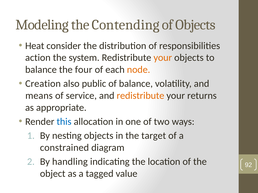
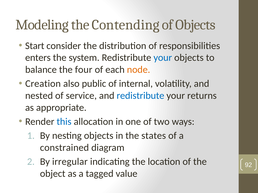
Heat: Heat -> Start (35, 46)
action: action -> enters (38, 58)
your colour: orange -> blue (163, 58)
of balance: balance -> internal (136, 84)
means: means -> nested (39, 96)
redistribute colour: orange -> blue (140, 96)
target: target -> states (154, 136)
handling: handling -> irregular (70, 162)
